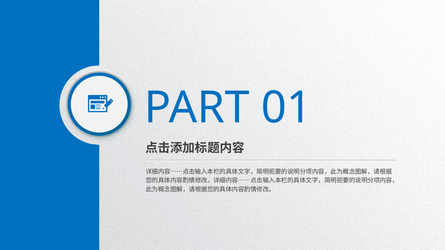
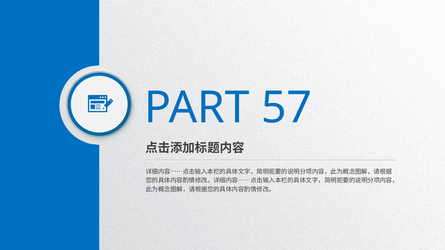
01: 01 -> 57 (287, 108)
